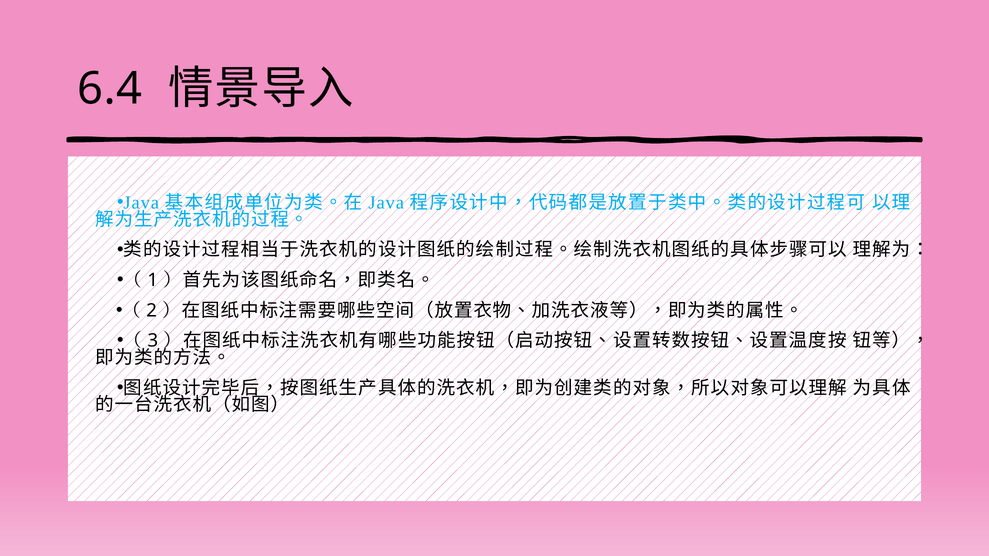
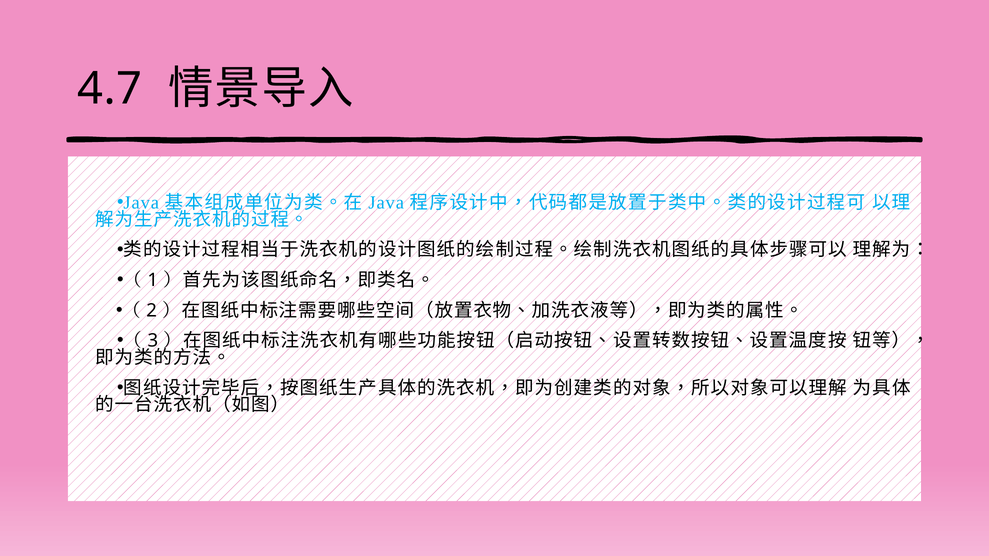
6.4: 6.4 -> 4.7 (110, 89)
